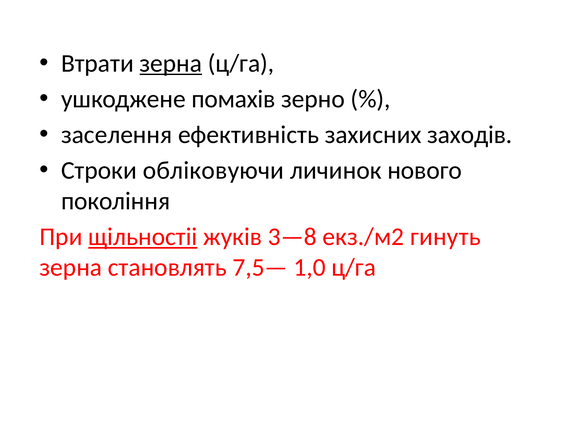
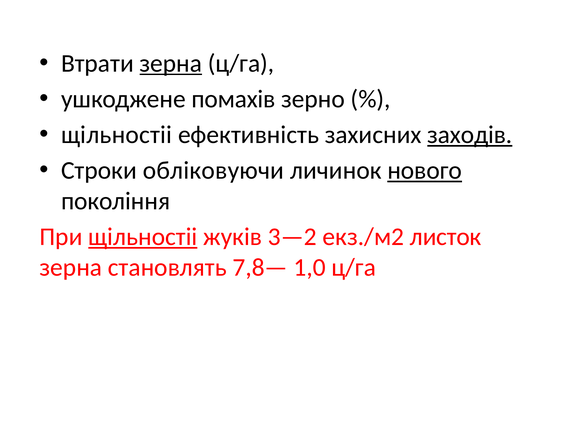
заселення: заселення -> щільностіі (117, 135)
заходів underline: none -> present (470, 135)
нового underline: none -> present (425, 170)
3—8: 3—8 -> 3—2 (292, 237)
гинуть: гинуть -> листок (446, 237)
7,5—: 7,5— -> 7,8— (260, 267)
